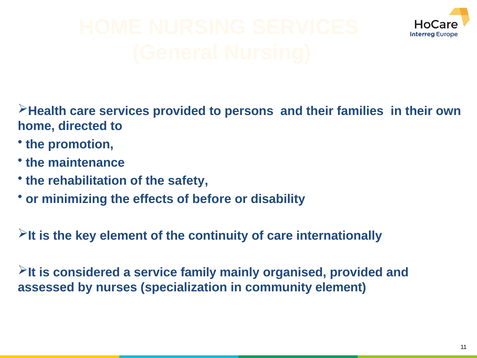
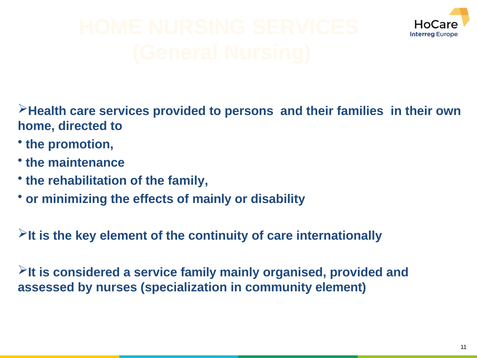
the safety: safety -> family (188, 181)
of before: before -> mainly (212, 199)
